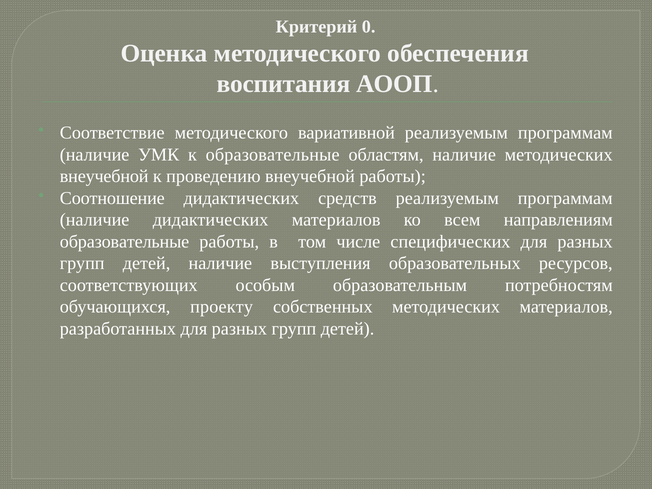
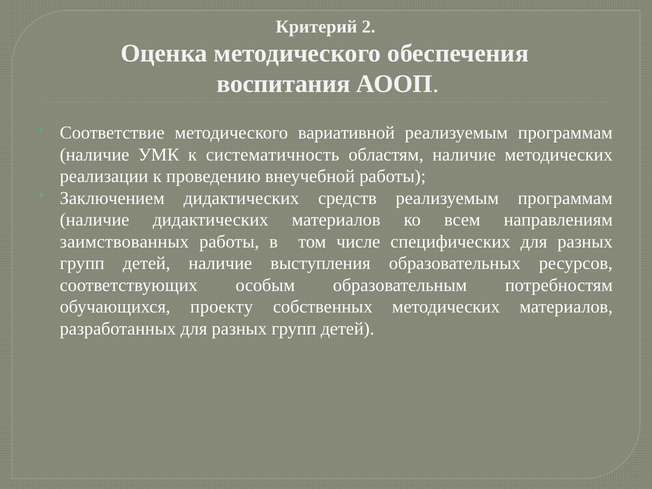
0: 0 -> 2 (369, 27)
к образовательные: образовательные -> систематичность (273, 155)
внеучебной: внеучебной -> реализации (104, 176)
Соотношение: Соотношение -> Заключением (112, 198)
образовательные: образовательные -> заимствованных (124, 242)
